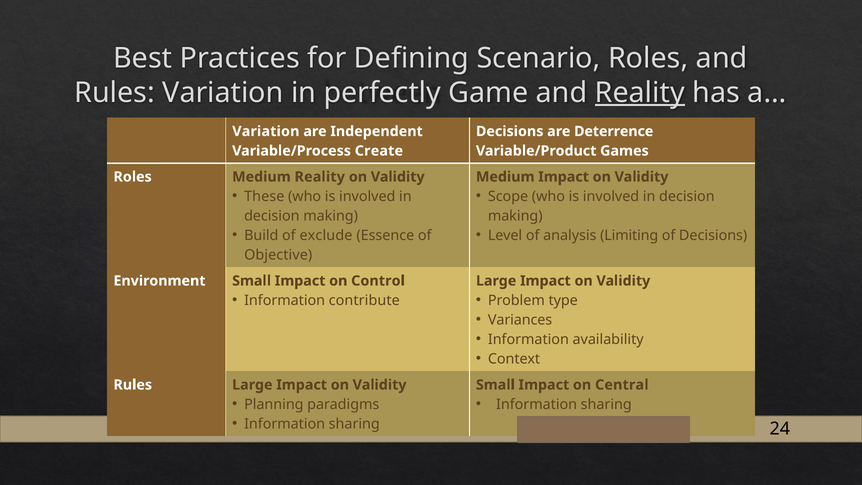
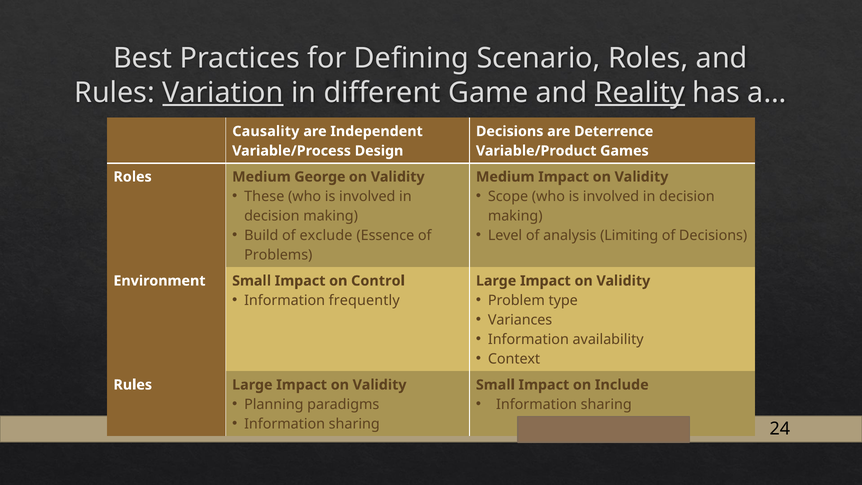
Variation underline: none -> present (223, 93)
perfectly: perfectly -> different (382, 93)
Variation: Variation -> Causality (266, 131)
Create: Create -> Design (379, 151)
Medium Reality: Reality -> George (320, 177)
Objective: Objective -> Problems (278, 255)
contribute: contribute -> frequently (364, 300)
Central: Central -> Include (622, 385)
